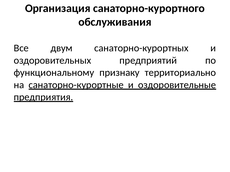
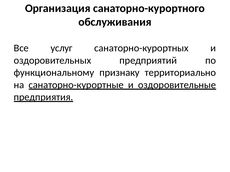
двум: двум -> услуг (62, 48)
